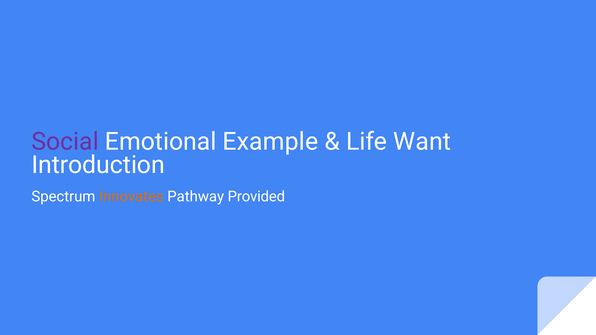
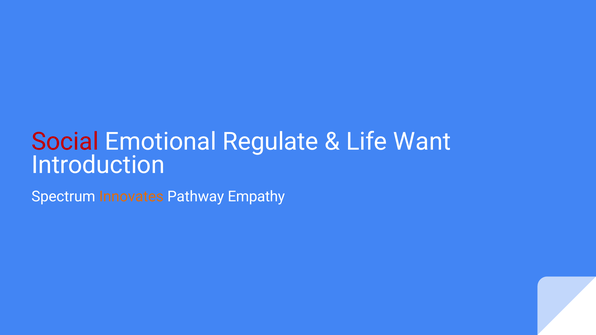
Social colour: purple -> red (65, 142)
Example: Example -> Regulate (271, 142)
Provided: Provided -> Empathy (256, 197)
